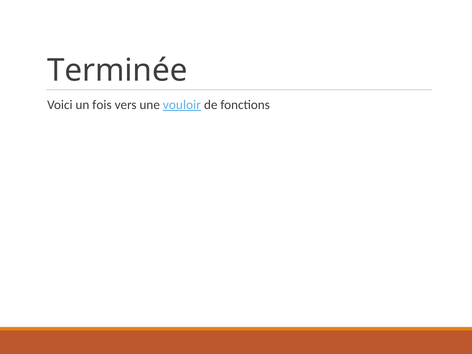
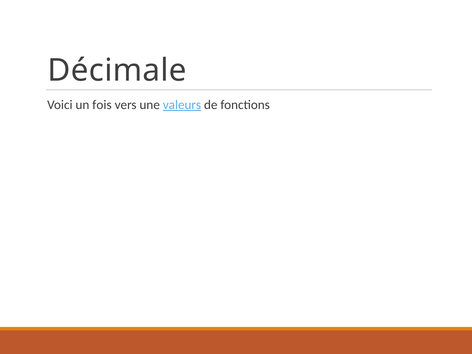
Terminée: Terminée -> Décimale (117, 71)
vouloir: vouloir -> valeurs (182, 105)
